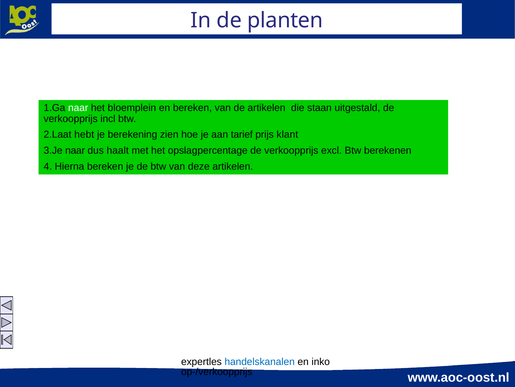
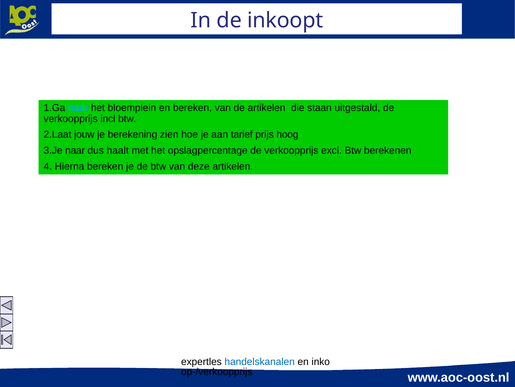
planten: planten -> inkoopt (285, 20)
naar colour: white -> light blue (78, 108)
hebt: hebt -> jouw (84, 134)
klant: klant -> hoog (287, 134)
